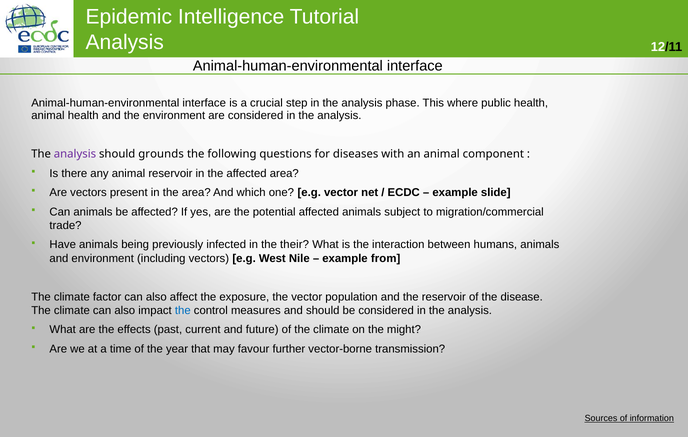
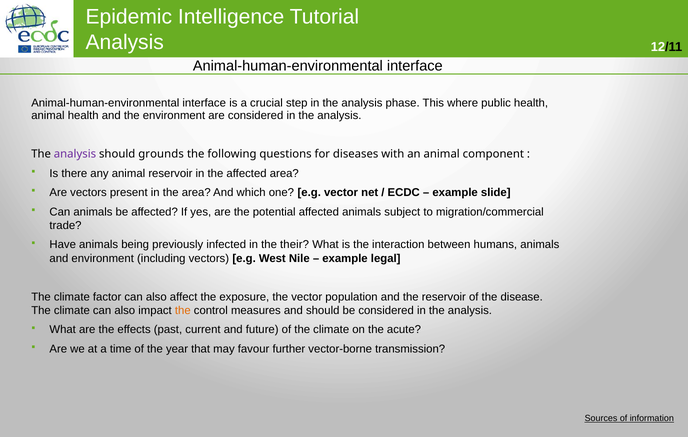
from: from -> legal (386, 258)
the colour: blue -> orange (183, 310)
might: might -> acute (404, 330)
